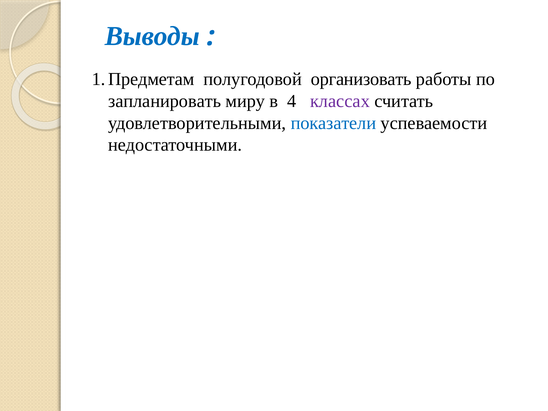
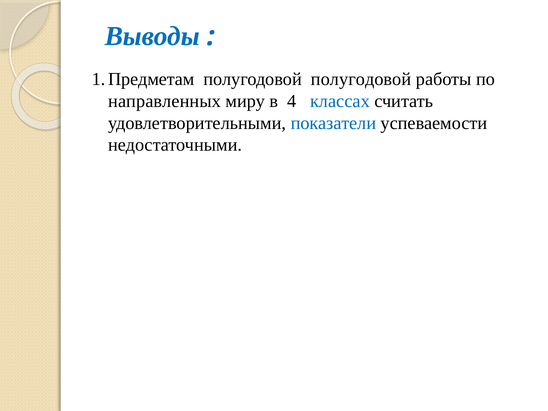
полугодовой организовать: организовать -> полугодовой (361, 79)
запланировать: запланировать -> направленных (165, 101)
классах colour: purple -> blue (340, 101)
